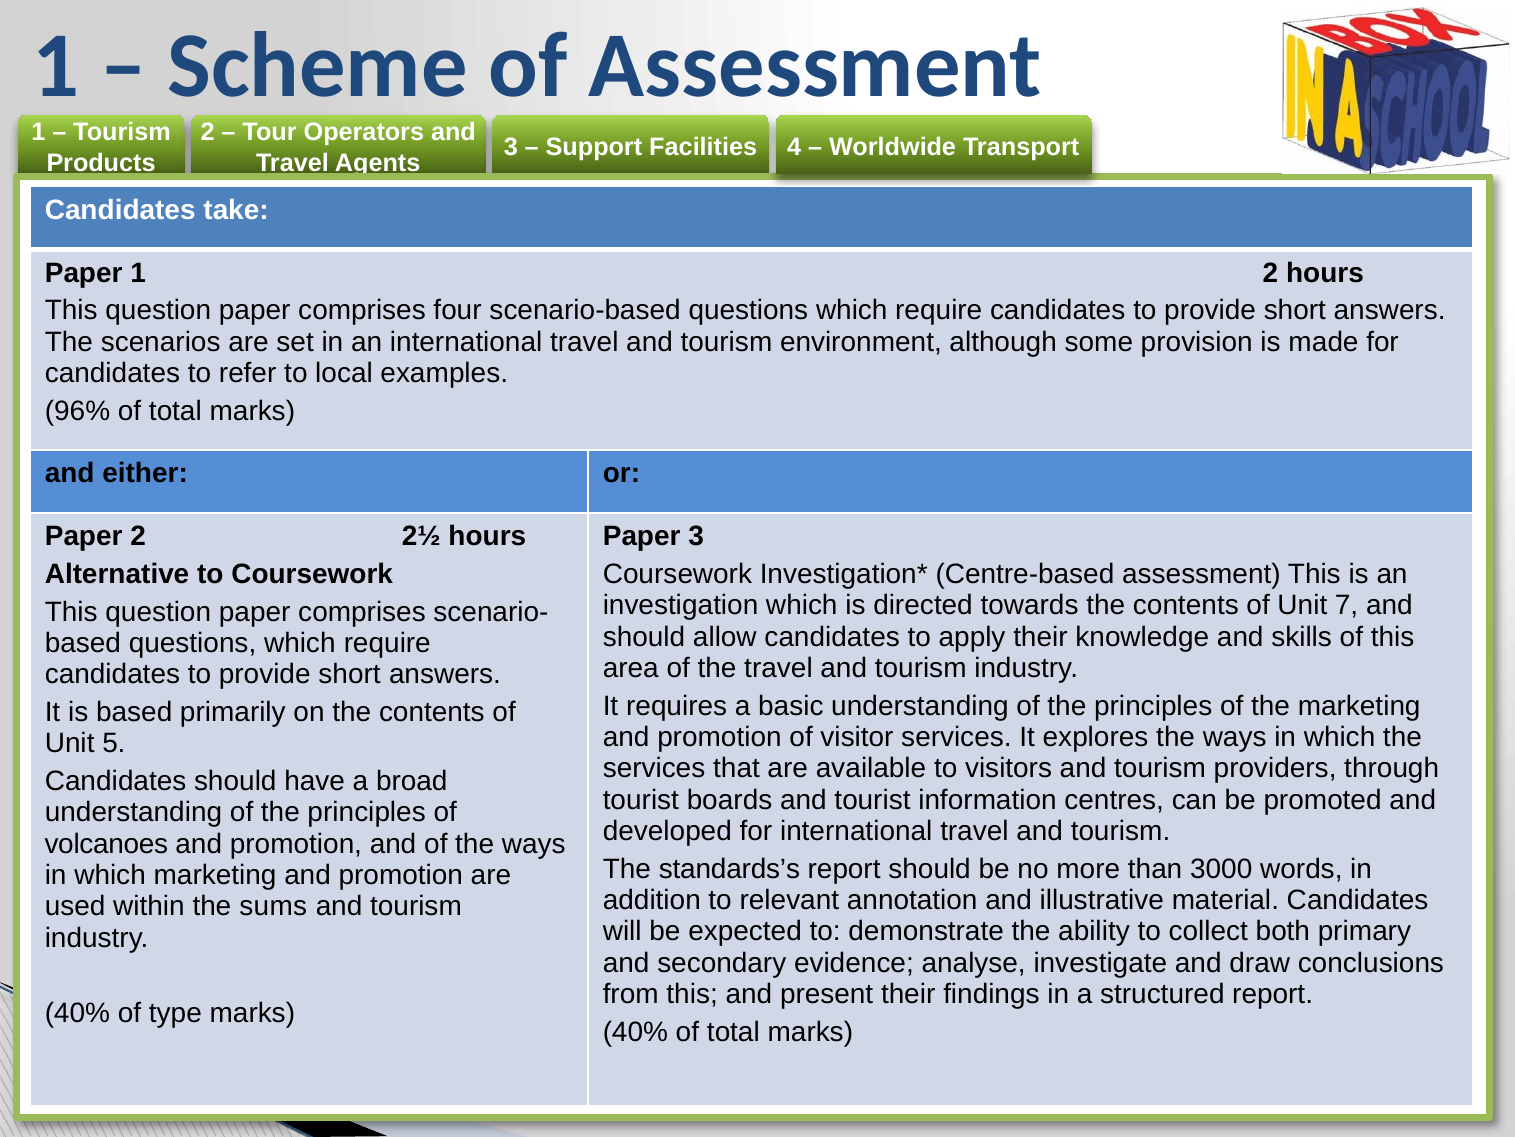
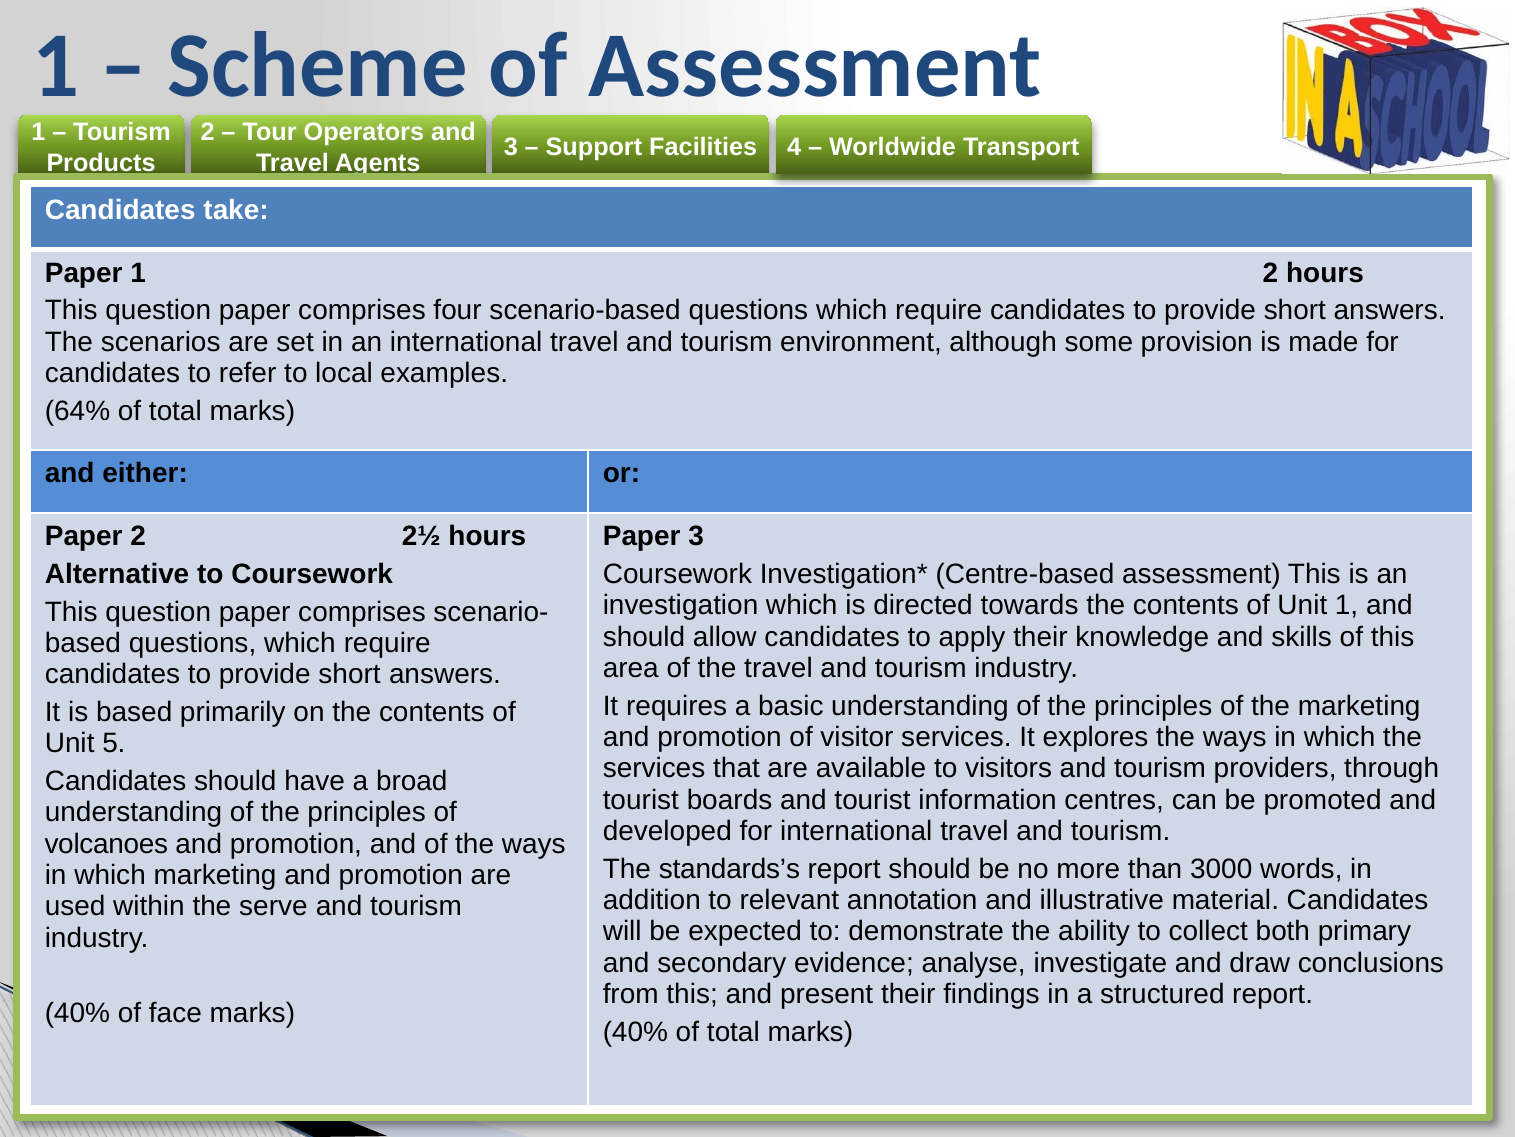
96%: 96% -> 64% (78, 411)
Unit 7: 7 -> 1 (1347, 605)
sums: sums -> serve (273, 906)
type: type -> face (175, 1013)
